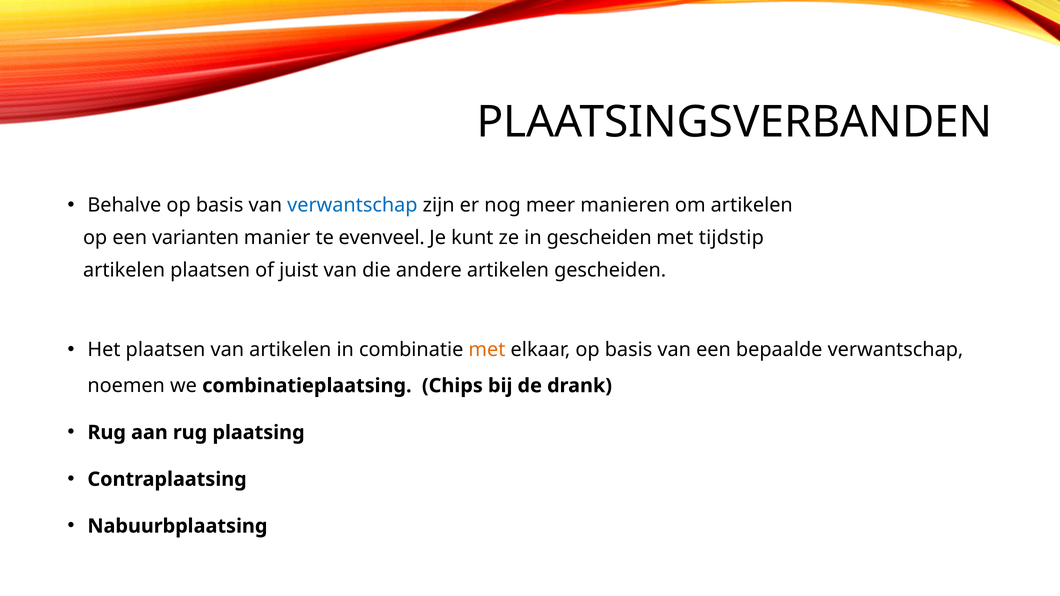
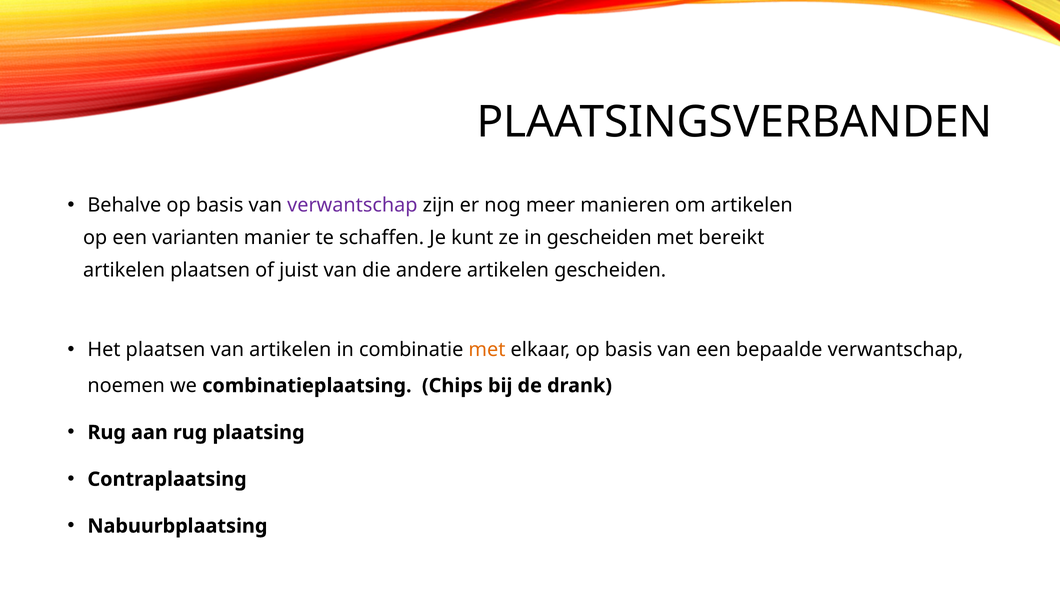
verwantschap colour: blue -> purple (352, 205)
evenveel: evenveel -> schaffen (382, 238)
tijdstip: tijdstip -> bereikt (731, 238)
